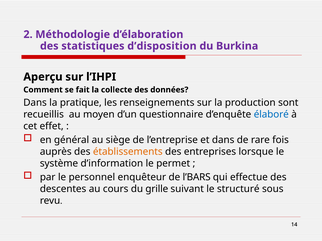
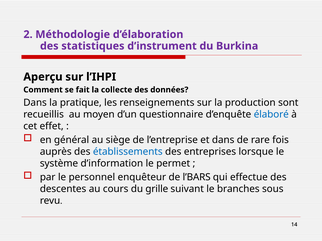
d’disposition: d’disposition -> d’instrument (162, 46)
établissements colour: orange -> blue (128, 152)
structuré: structuré -> branches (238, 189)
